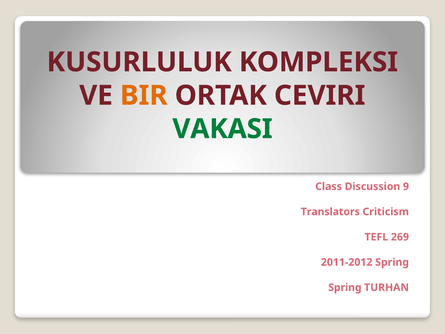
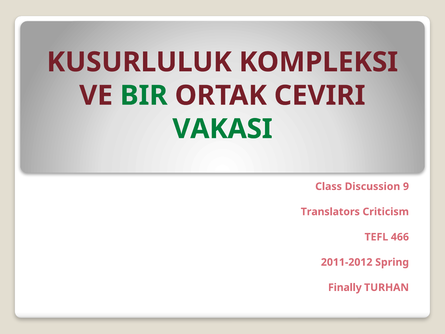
BIR colour: orange -> green (144, 95)
269: 269 -> 466 (400, 237)
Spring: Spring -> Finally (345, 287)
